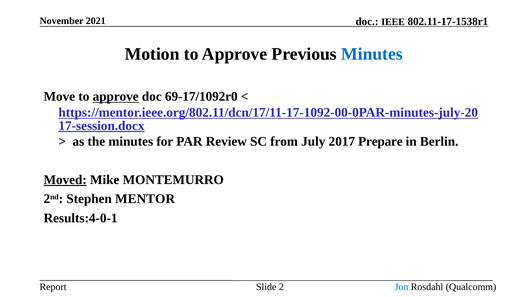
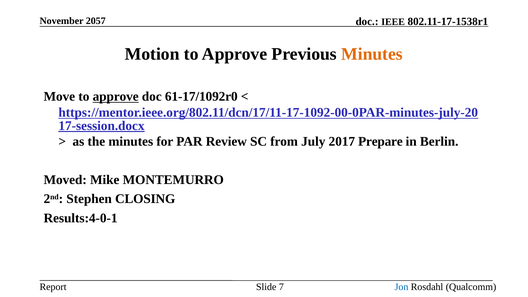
2021: 2021 -> 2057 (96, 21)
Minutes colour: blue -> orange (372, 54)
69-17/1092r0: 69-17/1092r0 -> 61-17/1092r0 (201, 97)
Moved underline: present -> none (65, 180)
MENTOR: MENTOR -> CLOSING (145, 199)
2: 2 -> 7 (281, 287)
